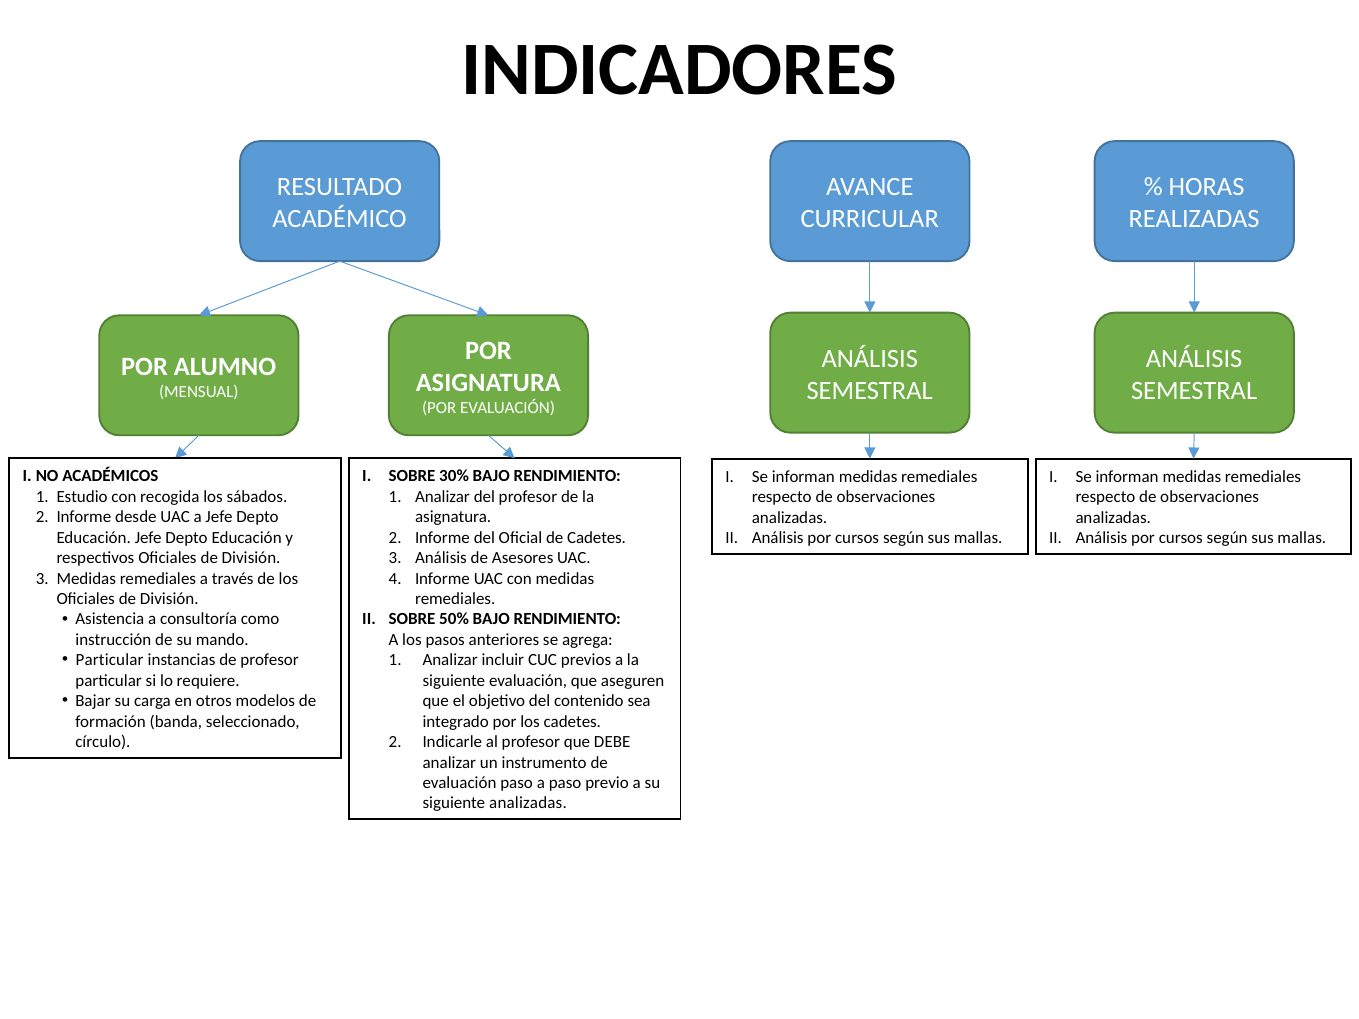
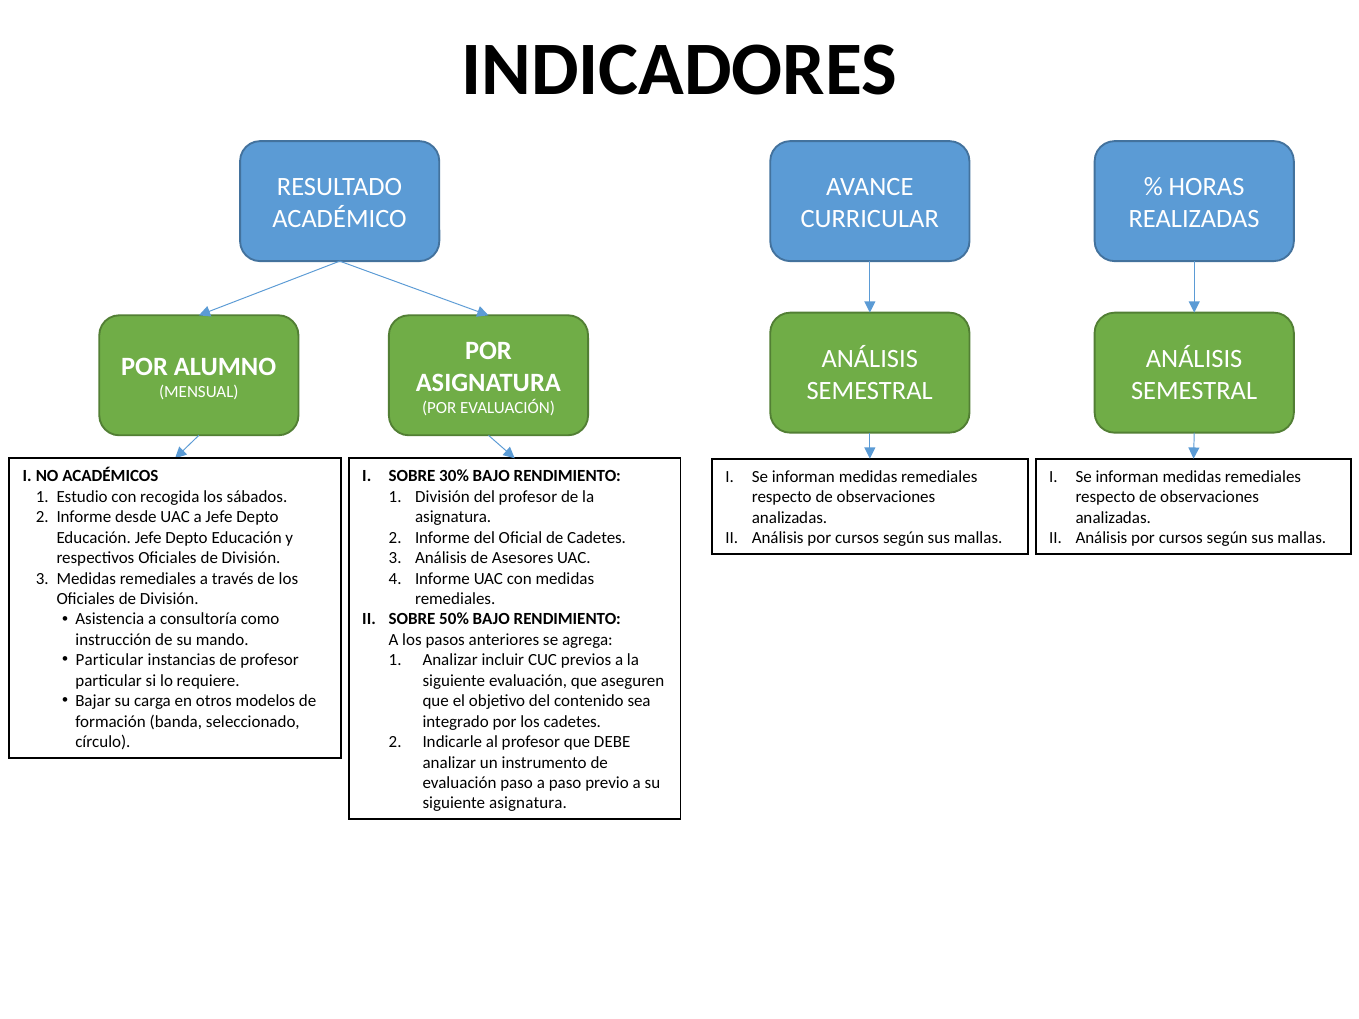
Analizar: Analizar -> División (442, 497)
siguiente analizadas: analizadas -> asignatura (528, 803)
